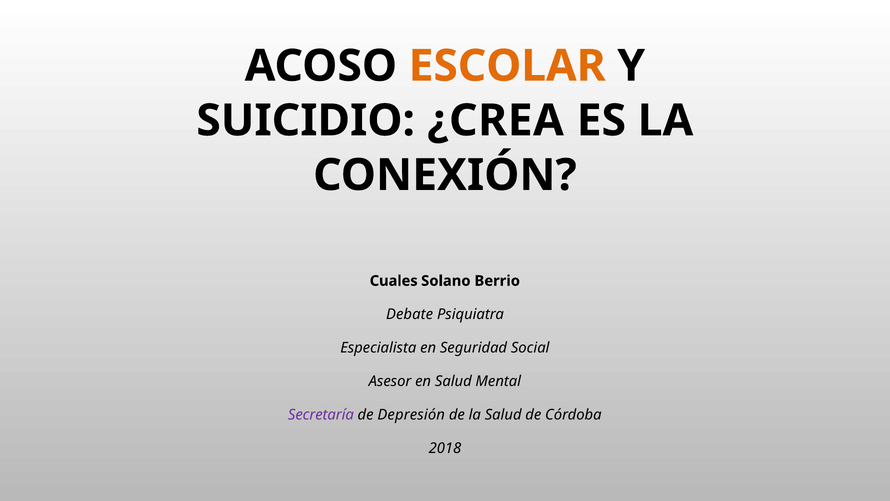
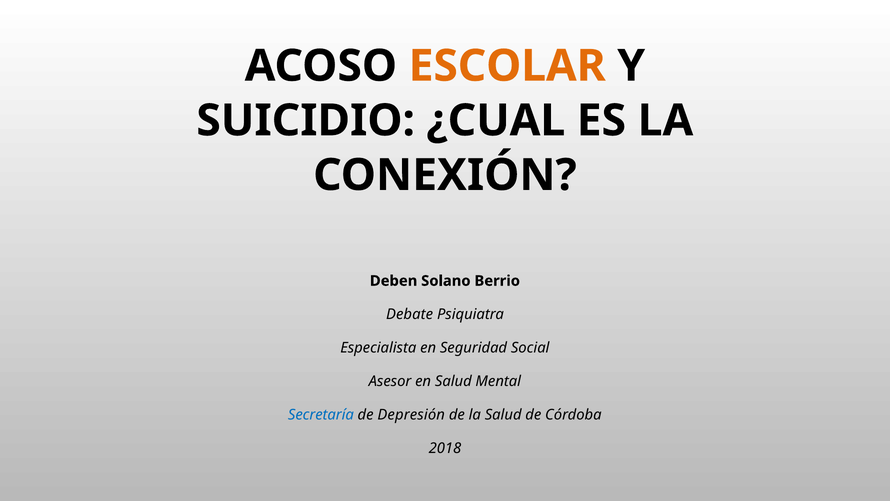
¿CREA: ¿CREA -> ¿CUAL (496, 121)
Cuales: Cuales -> Deben (394, 281)
Secretaría colour: purple -> blue (321, 414)
